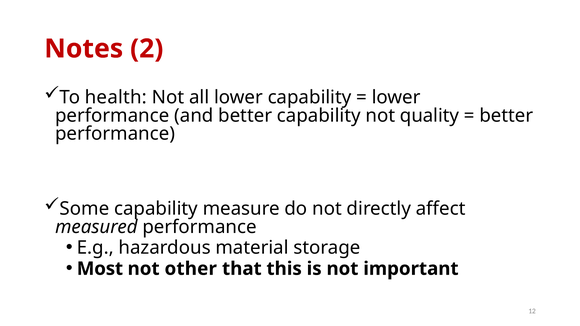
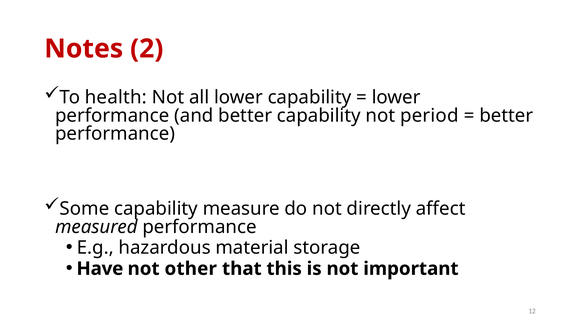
quality: quality -> period (429, 116)
Most: Most -> Have (100, 269)
